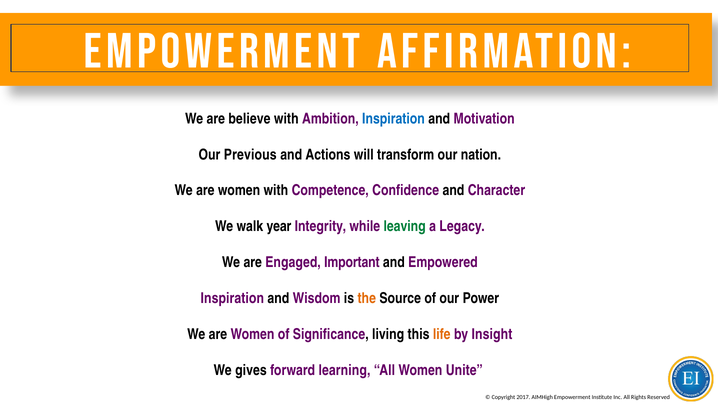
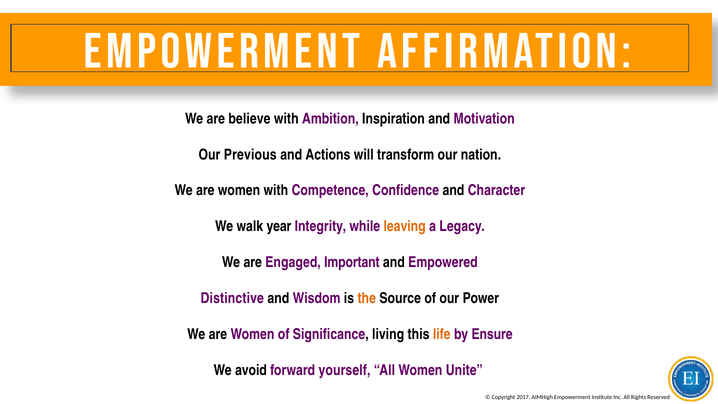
Inspiration colour: blue -> black (393, 119)
leaving colour: green -> orange (405, 226)
Inspiration: Inspiration -> Distinctive (232, 298)
Insight: Insight -> Ensure (492, 334)
gives: gives -> avoid (251, 370)
learning: learning -> yourself (344, 370)
